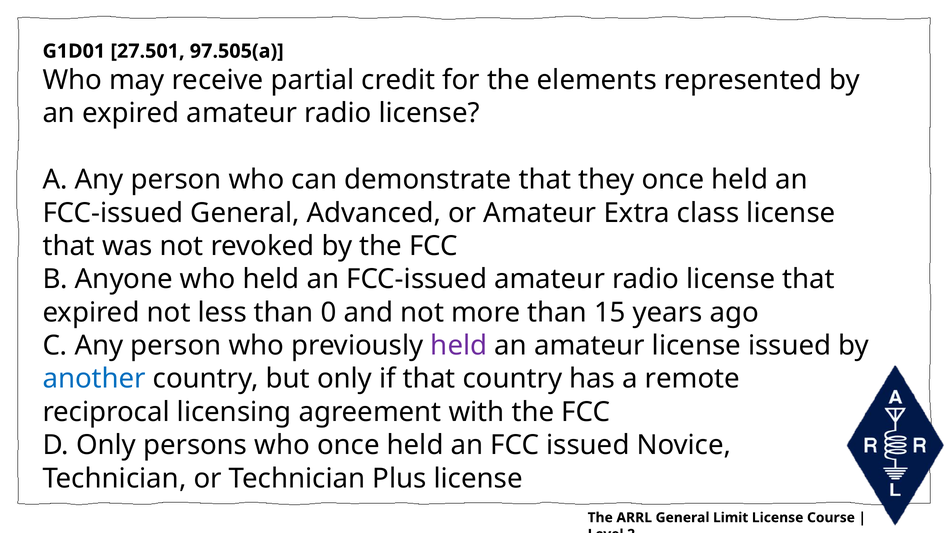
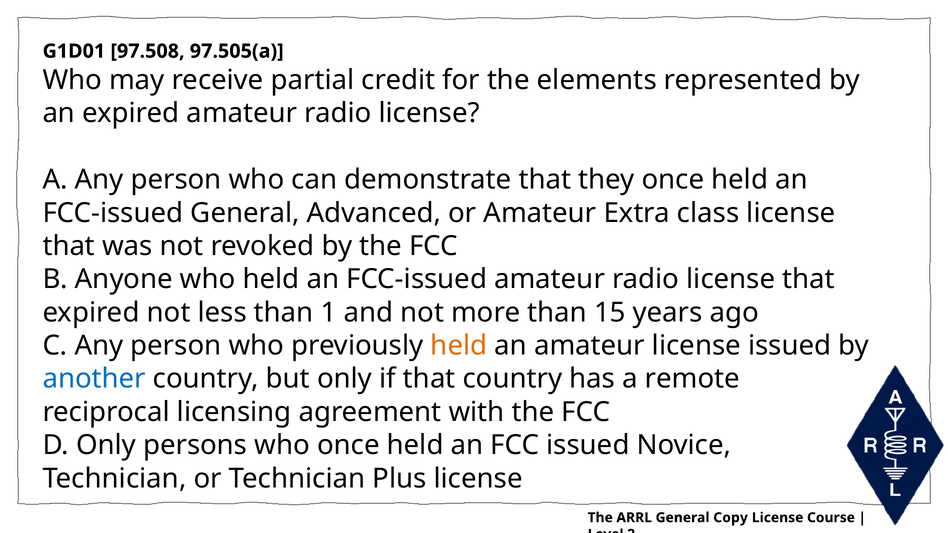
27.501: 27.501 -> 97.508 (148, 51)
0: 0 -> 1 (329, 313)
held colour: purple -> orange (459, 346)
Limit: Limit -> Copy (731, 518)
